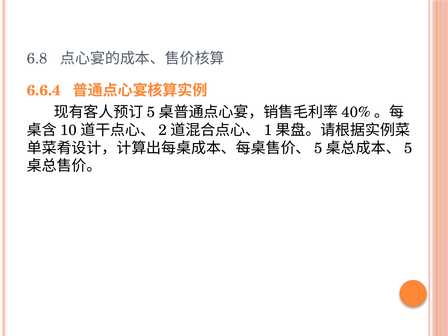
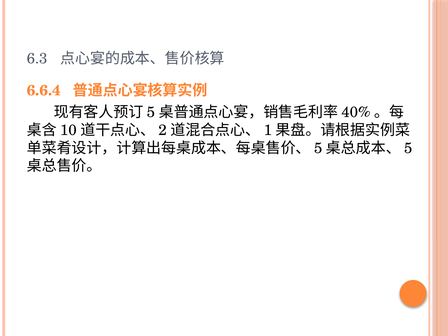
6.8: 6.8 -> 6.3 (37, 59)
